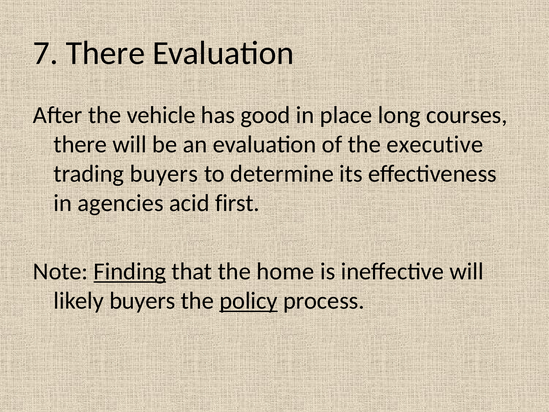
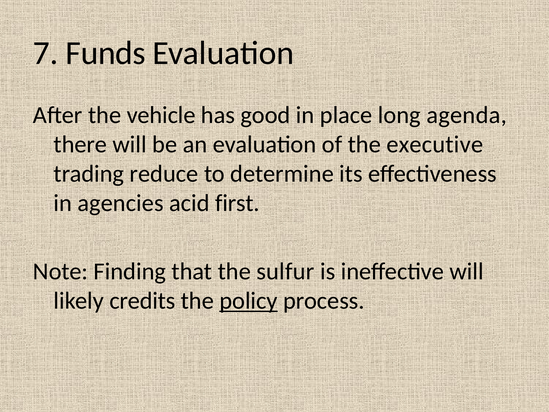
7 There: There -> Funds (106, 53)
courses: courses -> agenda (467, 115)
trading buyers: buyers -> reduce (164, 174)
Finding underline: present -> none (130, 271)
home: home -> sulfur (285, 271)
likely buyers: buyers -> credits (142, 301)
